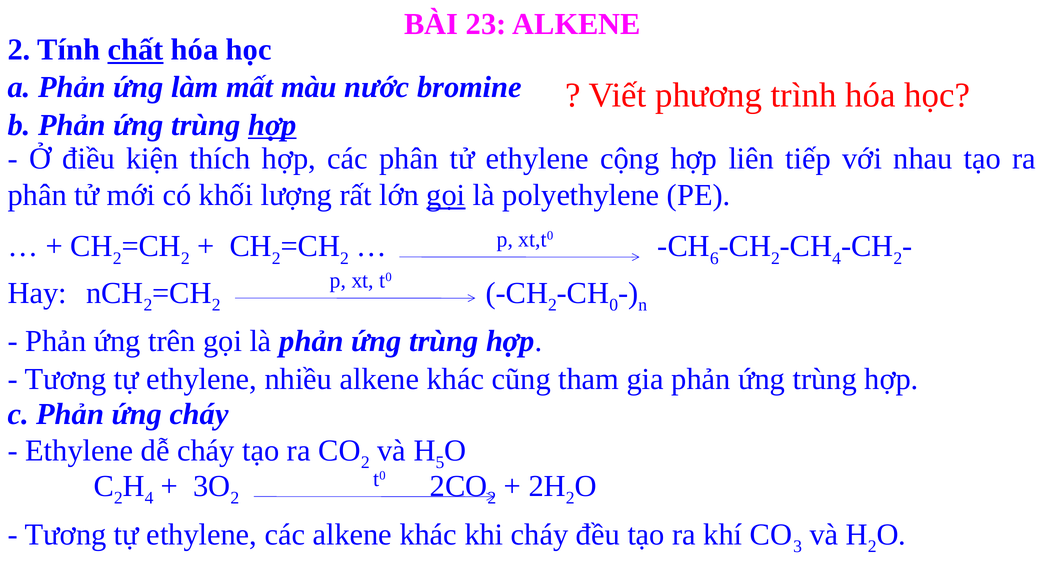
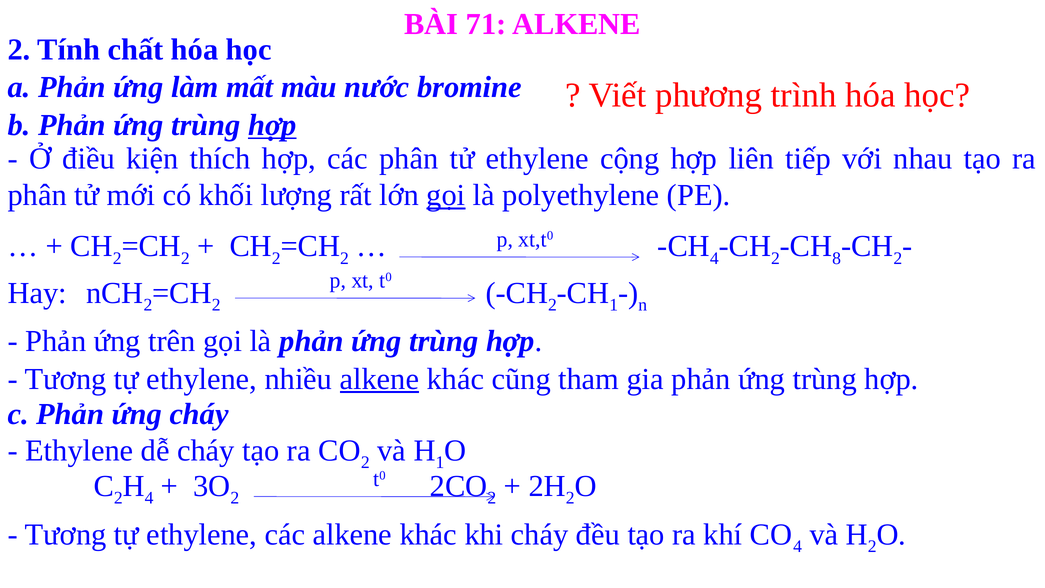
23: 23 -> 71 (486, 24)
chất underline: present -> none (136, 50)
6: 6 -> 4 (714, 258)
4: 4 -> 8 (837, 258)
0: 0 -> 1 (614, 305)
alkene underline: none -> present (379, 379)
5: 5 -> 1 (440, 462)
3: 3 -> 4 (798, 546)
